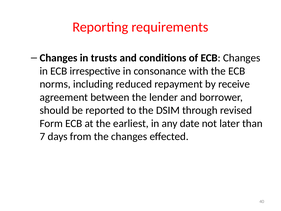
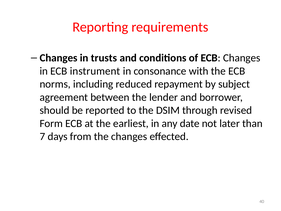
irrespective: irrespective -> instrument (95, 71)
receive: receive -> subject (234, 84)
